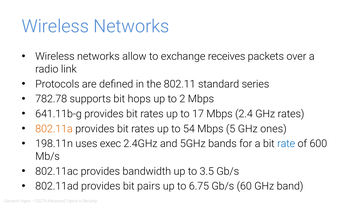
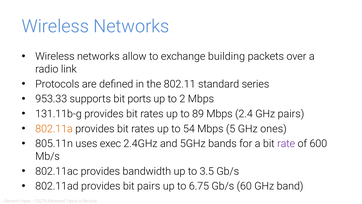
receives: receives -> building (227, 56)
782.78: 782.78 -> 953.33 (51, 99)
hops: hops -> ports (139, 99)
641.11b-g: 641.11b-g -> 131.11b-g (59, 114)
17: 17 -> 89 (198, 114)
GHz rates: rates -> pairs (291, 114)
198.11n: 198.11n -> 805.11n (54, 143)
rate colour: blue -> purple (286, 143)
